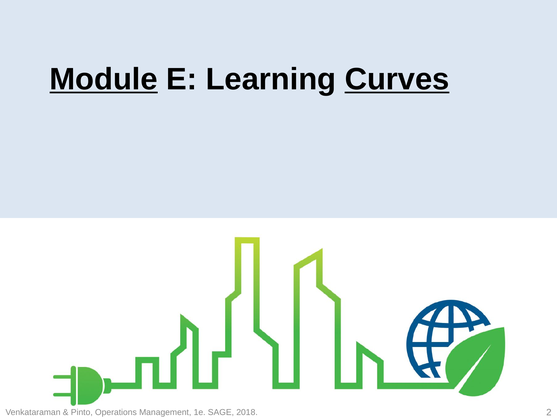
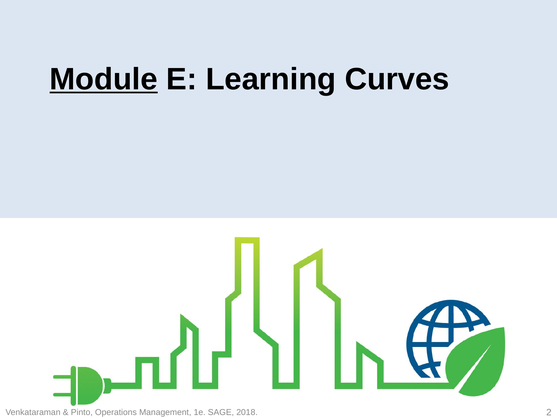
Curves underline: present -> none (397, 79)
